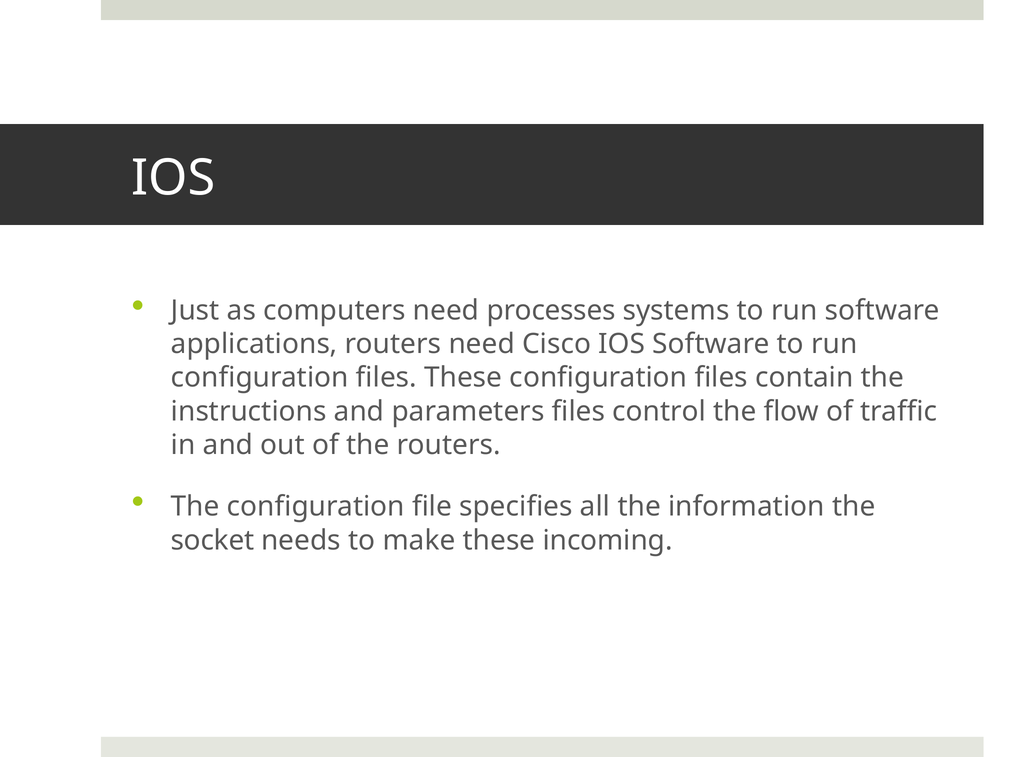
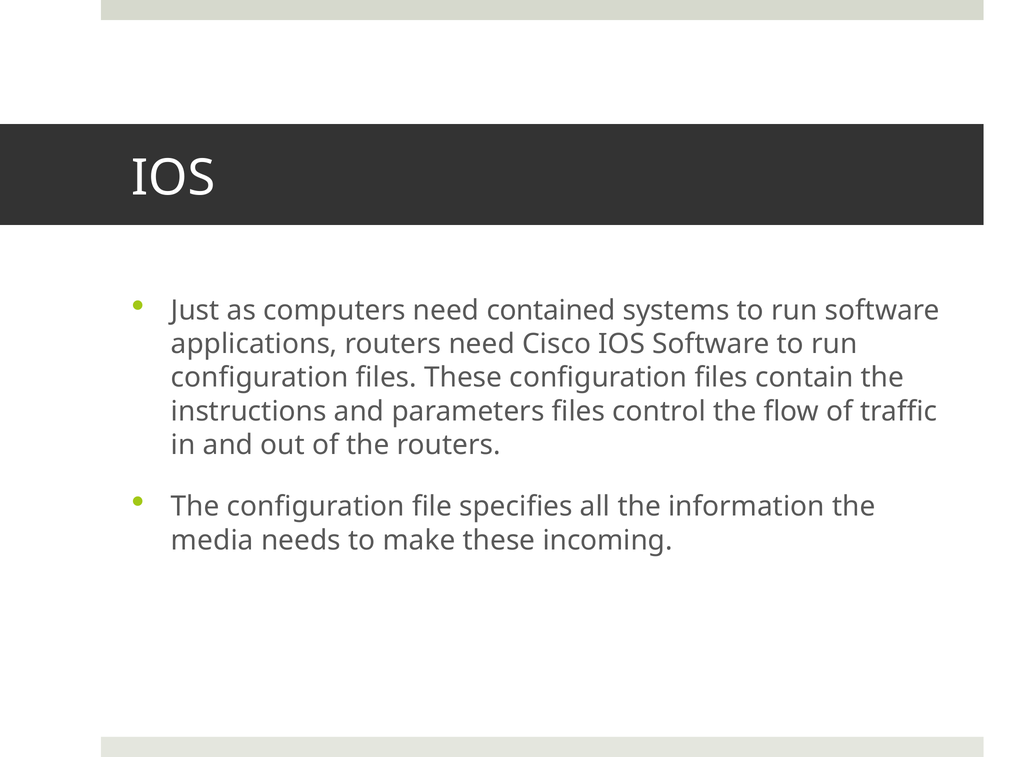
processes: processes -> contained (551, 310)
socket: socket -> media (212, 540)
